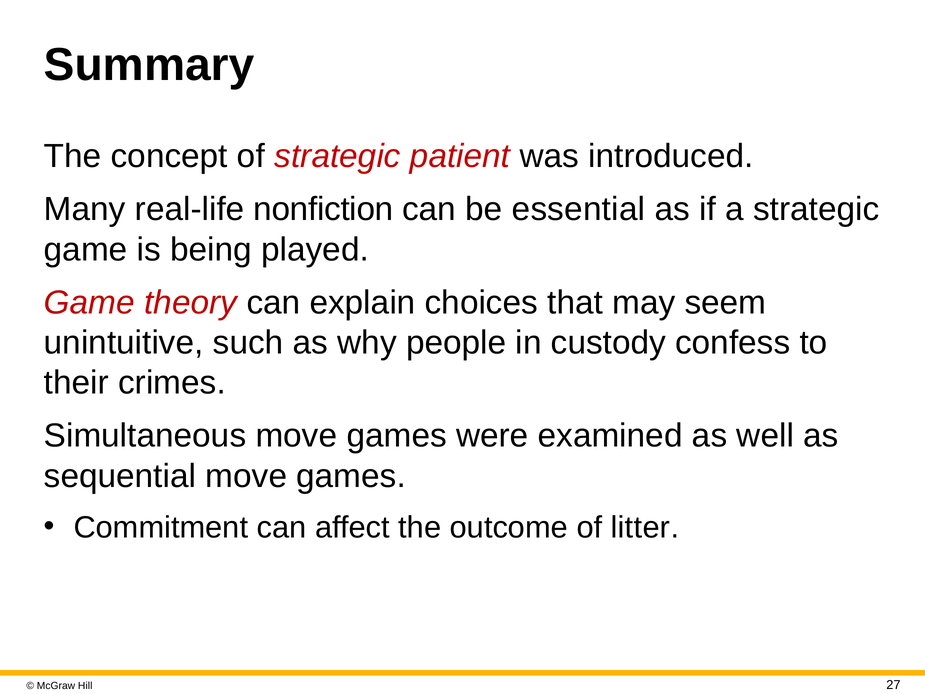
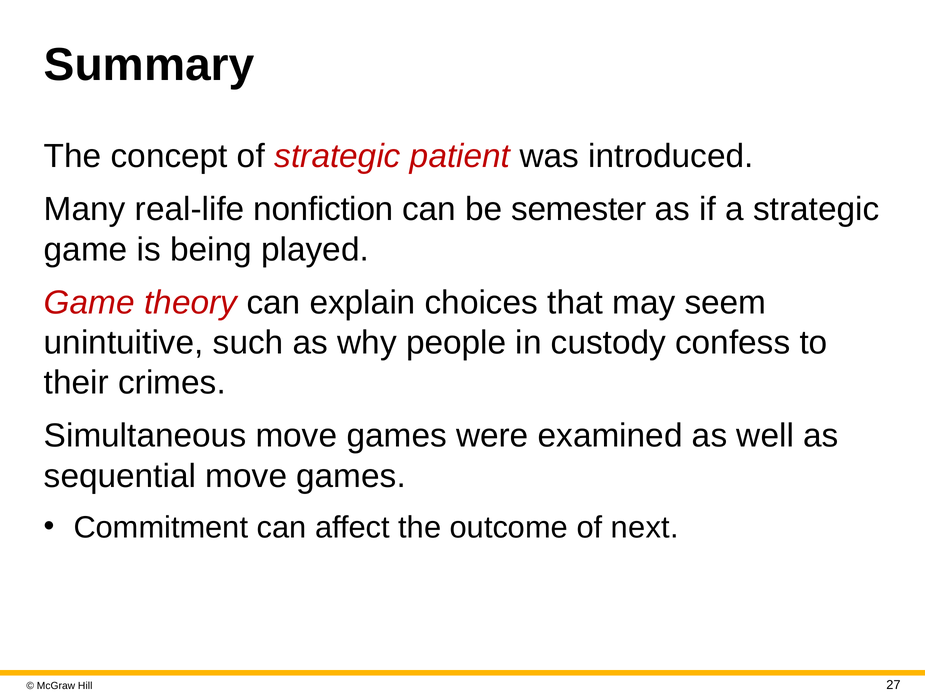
essential: essential -> semester (579, 209)
litter: litter -> next (645, 527)
